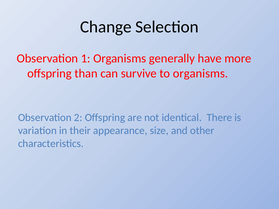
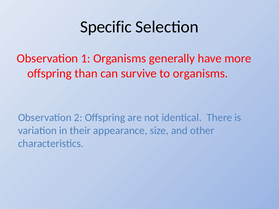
Change: Change -> Specific (106, 27)
